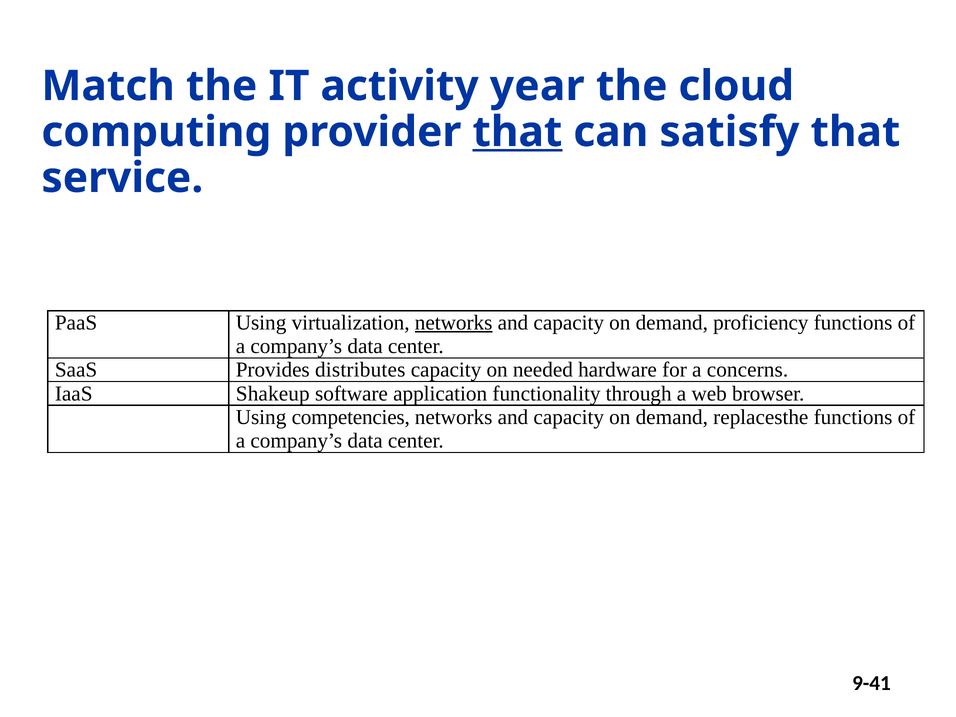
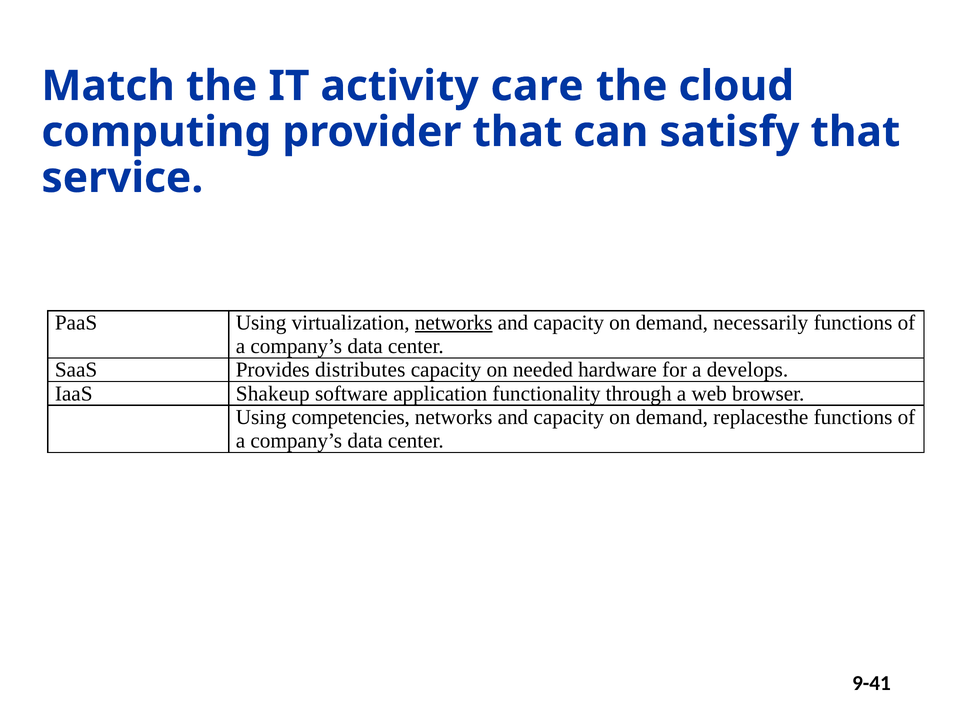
year: year -> care (537, 86)
that underline: present -> none (517, 132)
proficiency: proficiency -> necessarily (761, 323)
concerns: concerns -> develops (747, 370)
